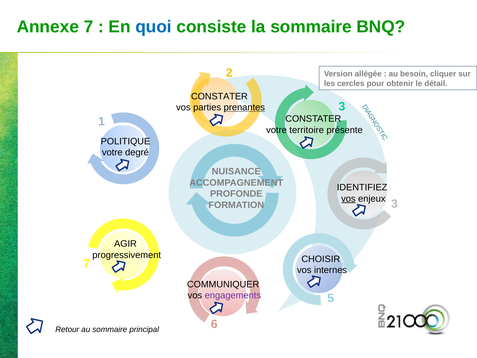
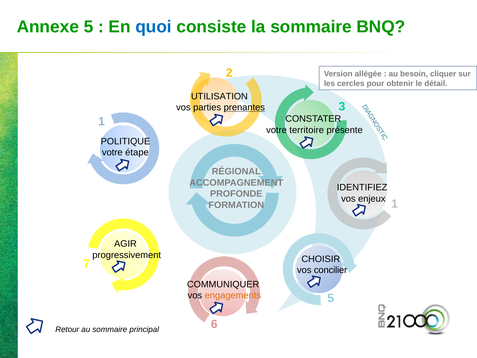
Annexe 7: 7 -> 5 (88, 27)
CONSTATER: CONSTATER -> UTILISATION (219, 96)
degré: degré -> étape (137, 152)
NUISANCE: NUISANCE -> RÉGIONAL (236, 171)
vos underline: present -> none (348, 199)
enjeux 3: 3 -> 1 (395, 204)
internes: internes -> concilier (331, 270)
engagements colour: purple -> orange (233, 295)
